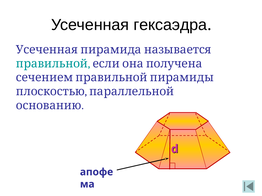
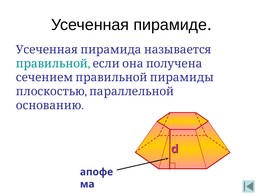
гексаэдра: гексаэдра -> пирамиде (170, 25)
